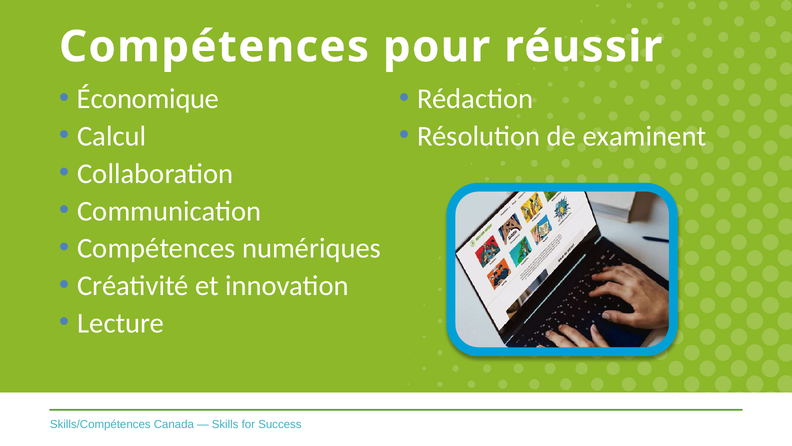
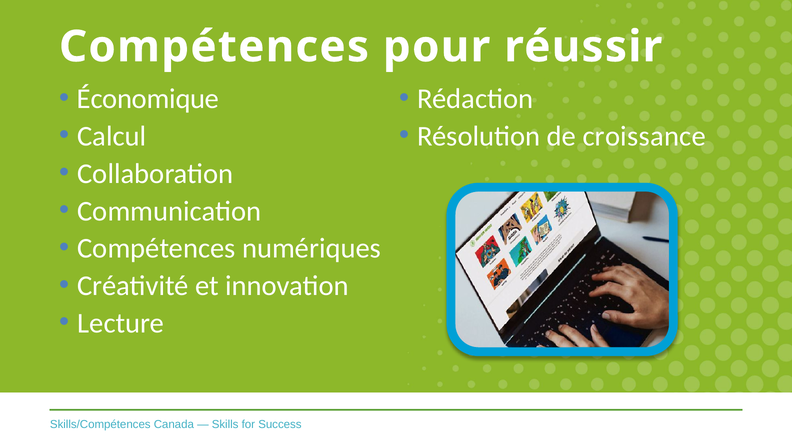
examinent: examinent -> croissance (644, 136)
